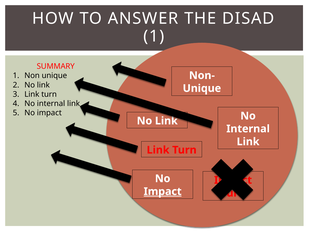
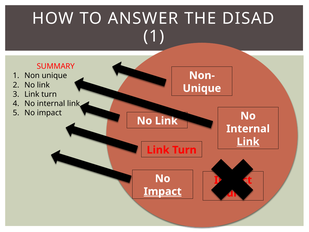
Link underline: none -> present (248, 142)
